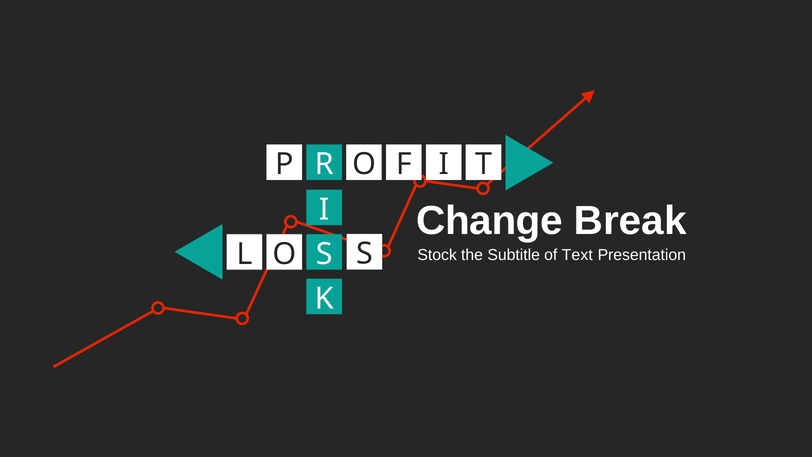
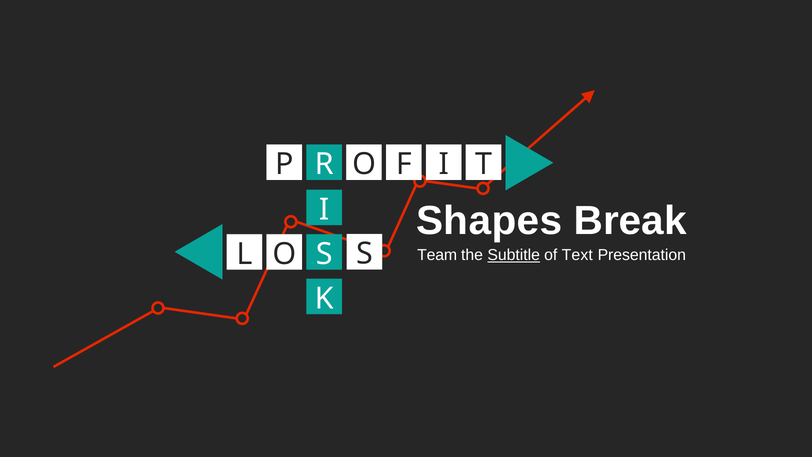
Change: Change -> Shapes (489, 221)
Stock: Stock -> Team (437, 255)
Subtitle underline: none -> present (514, 255)
